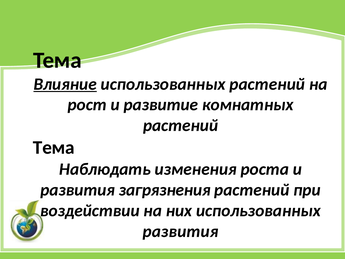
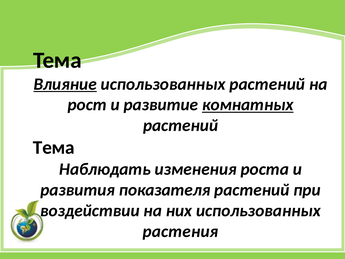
комнатных underline: none -> present (248, 105)
загрязнения: загрязнения -> показателя (165, 190)
развития: развития -> растения (181, 231)
